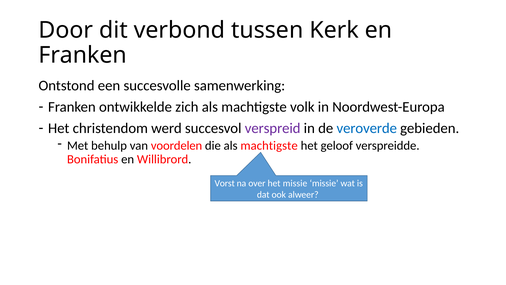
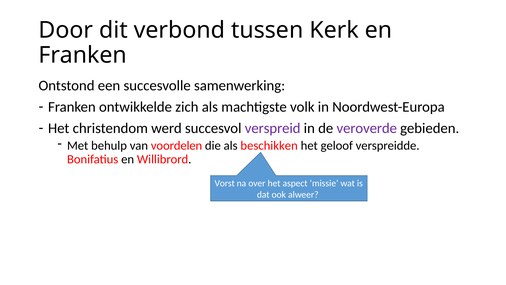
veroverde colour: blue -> purple (367, 128)
die als machtigste: machtigste -> beschikken (269, 145)
het missie: missie -> aspect (295, 183)
